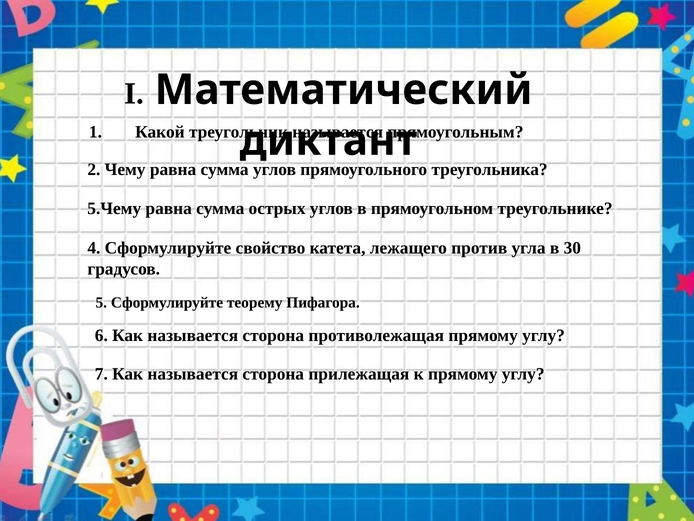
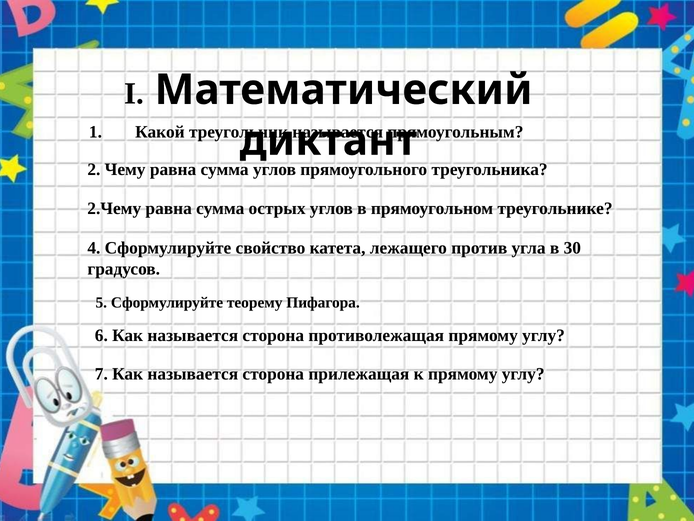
5.Чему: 5.Чему -> 2.Чему (114, 208)
